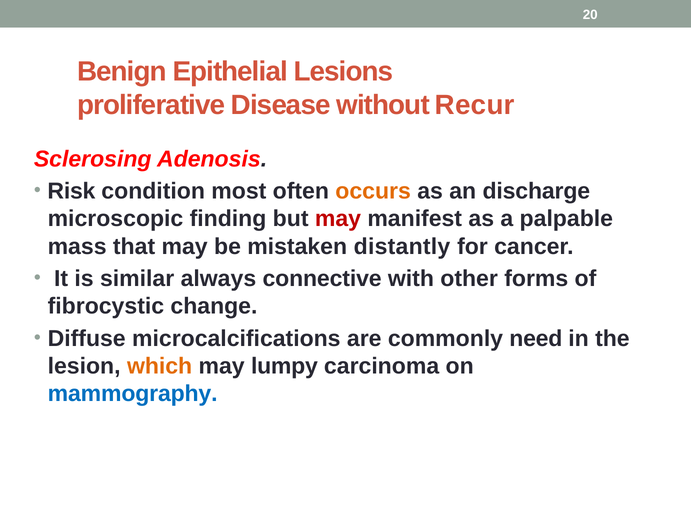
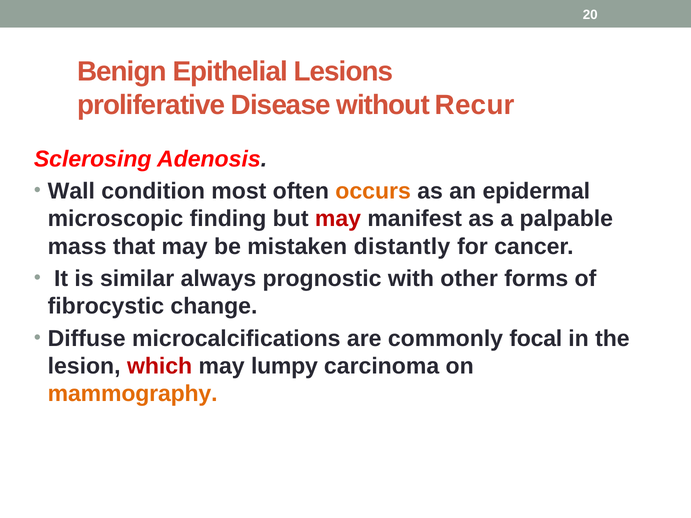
Risk: Risk -> Wall (71, 191)
discharge: discharge -> epidermal (536, 191)
connective: connective -> prognostic (322, 279)
need: need -> focal (536, 339)
which colour: orange -> red (160, 366)
mammography colour: blue -> orange (133, 394)
